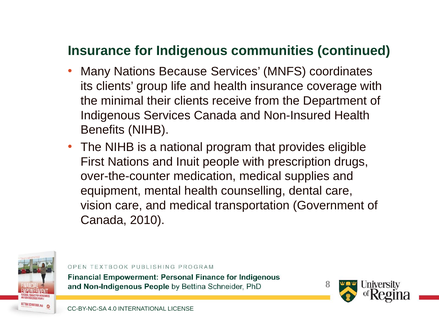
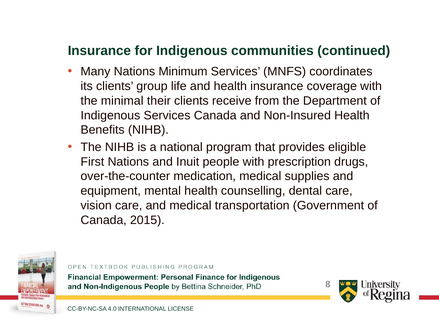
Because: Because -> Minimum (183, 72)
2010: 2010 -> 2015 (147, 220)
